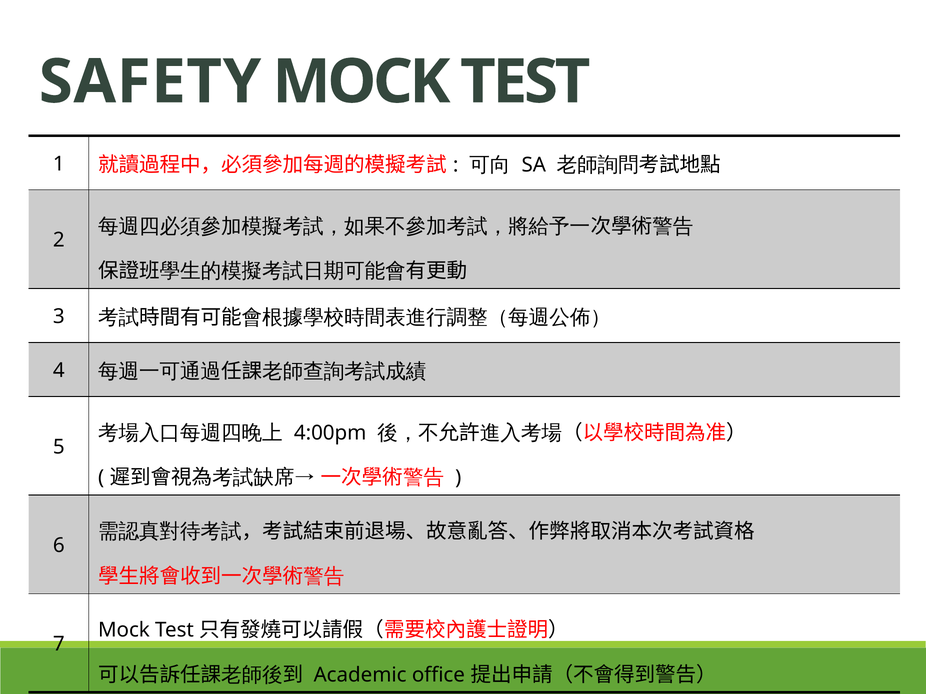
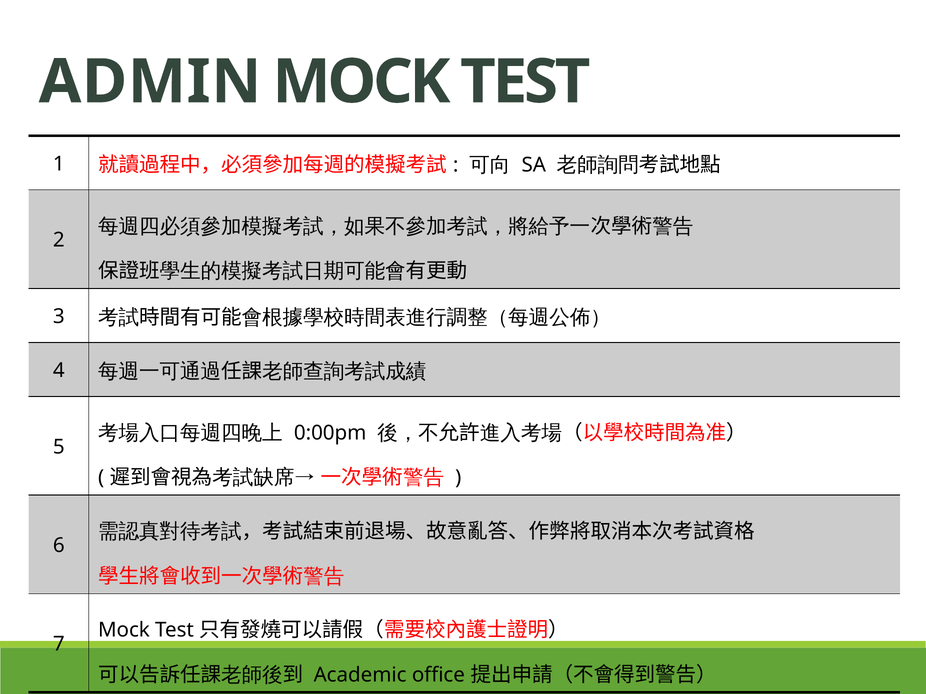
SAFETY: SAFETY -> ADMIN (150, 82)
4:00pm: 4:00pm -> 0:00pm (330, 433)
